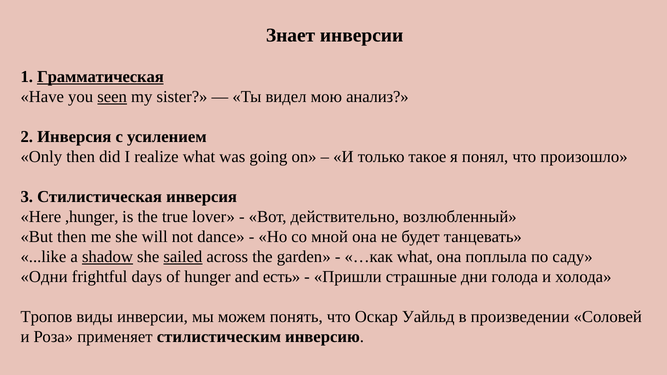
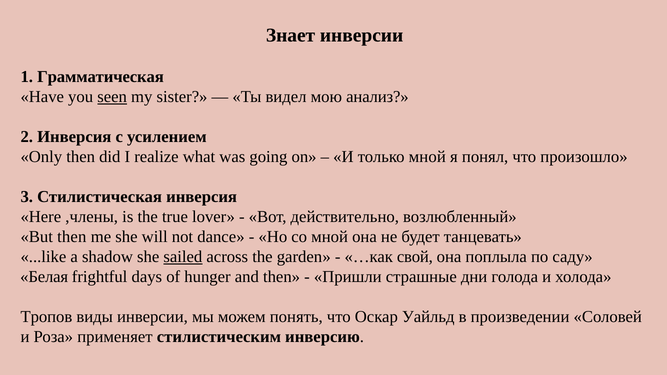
Грамматическая underline: present -> none (101, 77)
только такое: такое -> мной (427, 157)
,hunger: ,hunger -> ,члены (92, 217)
shadow underline: present -> none (107, 257)
…как what: what -> свой (415, 257)
Одни: Одни -> Белая (44, 277)
and есть: есть -> then (282, 277)
